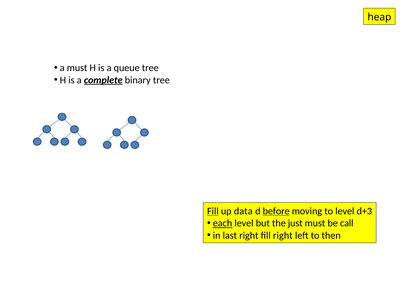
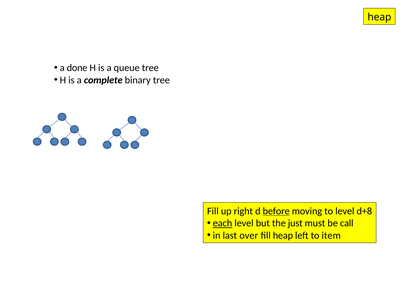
a must: must -> done (77, 68)
complete underline: present -> none (103, 80)
Fill underline: present -> none (213, 211)
data: data -> right (243, 211)
d+3: d+3 -> d+8 (364, 211)
last right: right -> over (249, 235)
fill right: right -> heap (283, 235)
then: then -> item (331, 235)
